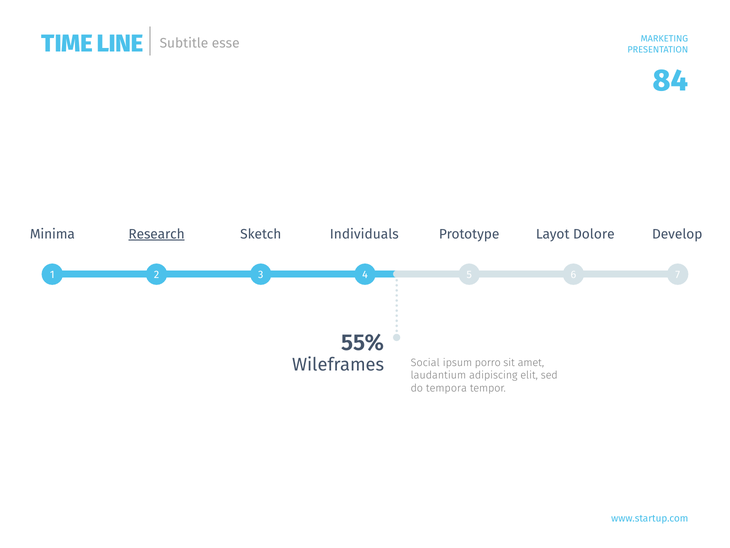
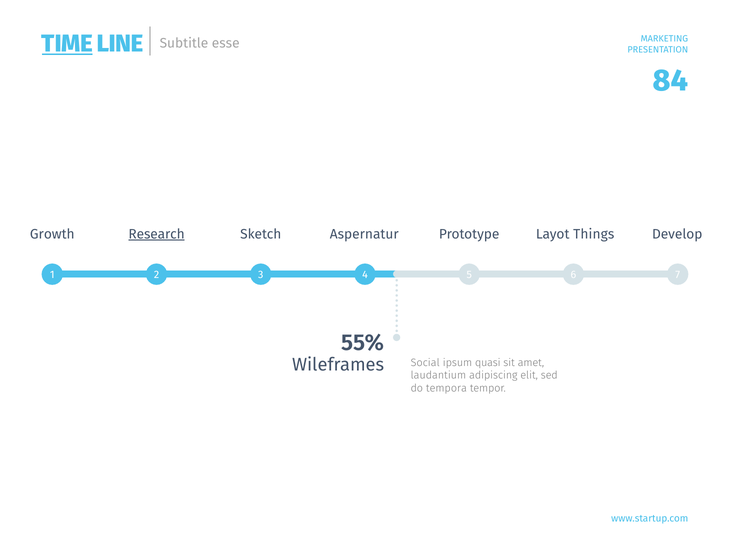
TIME underline: none -> present (67, 44)
Minima: Minima -> Growth (52, 234)
Individuals: Individuals -> Aspernatur (364, 234)
Dolore: Dolore -> Things (594, 234)
porro: porro -> quasi (488, 362)
